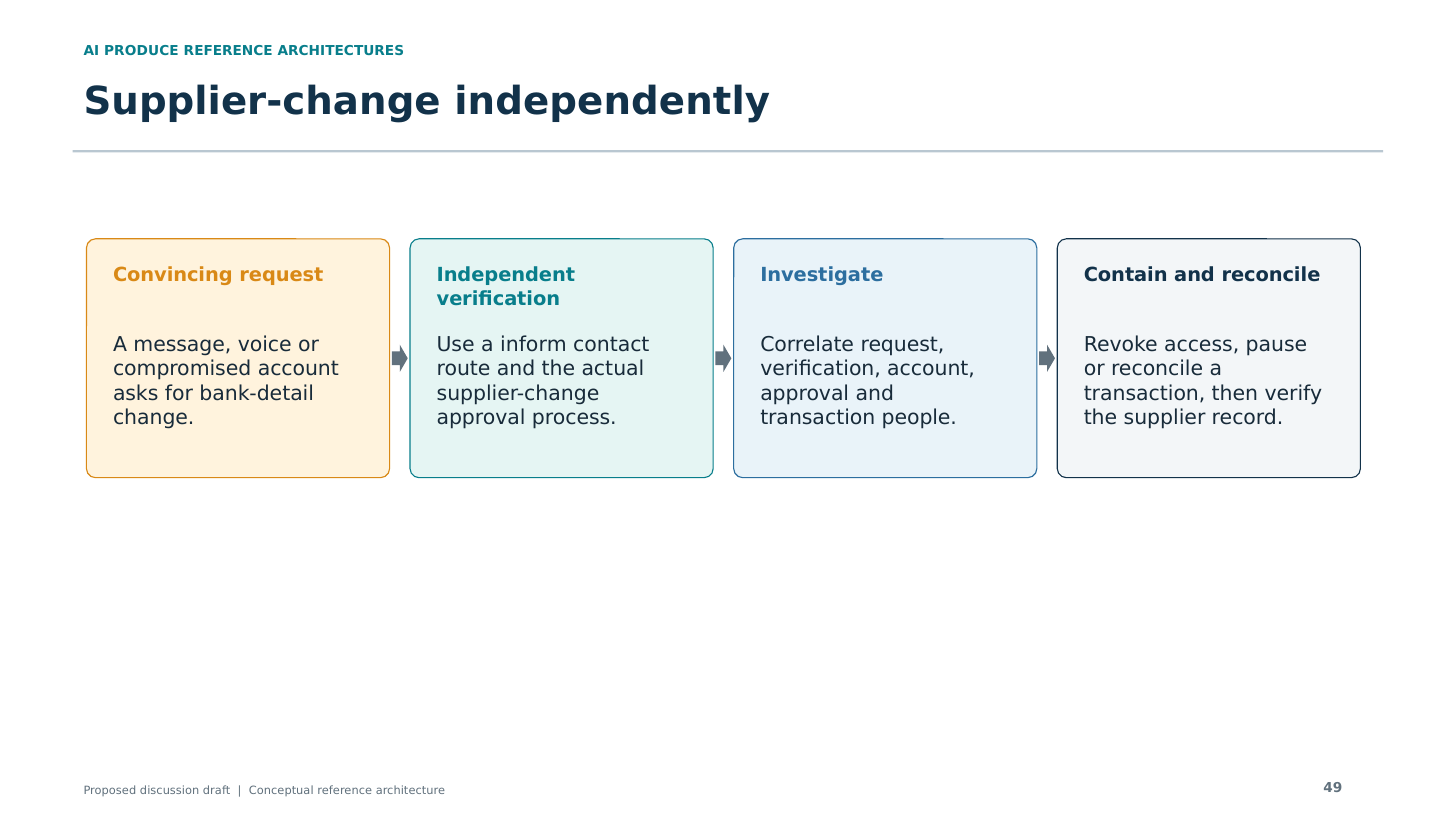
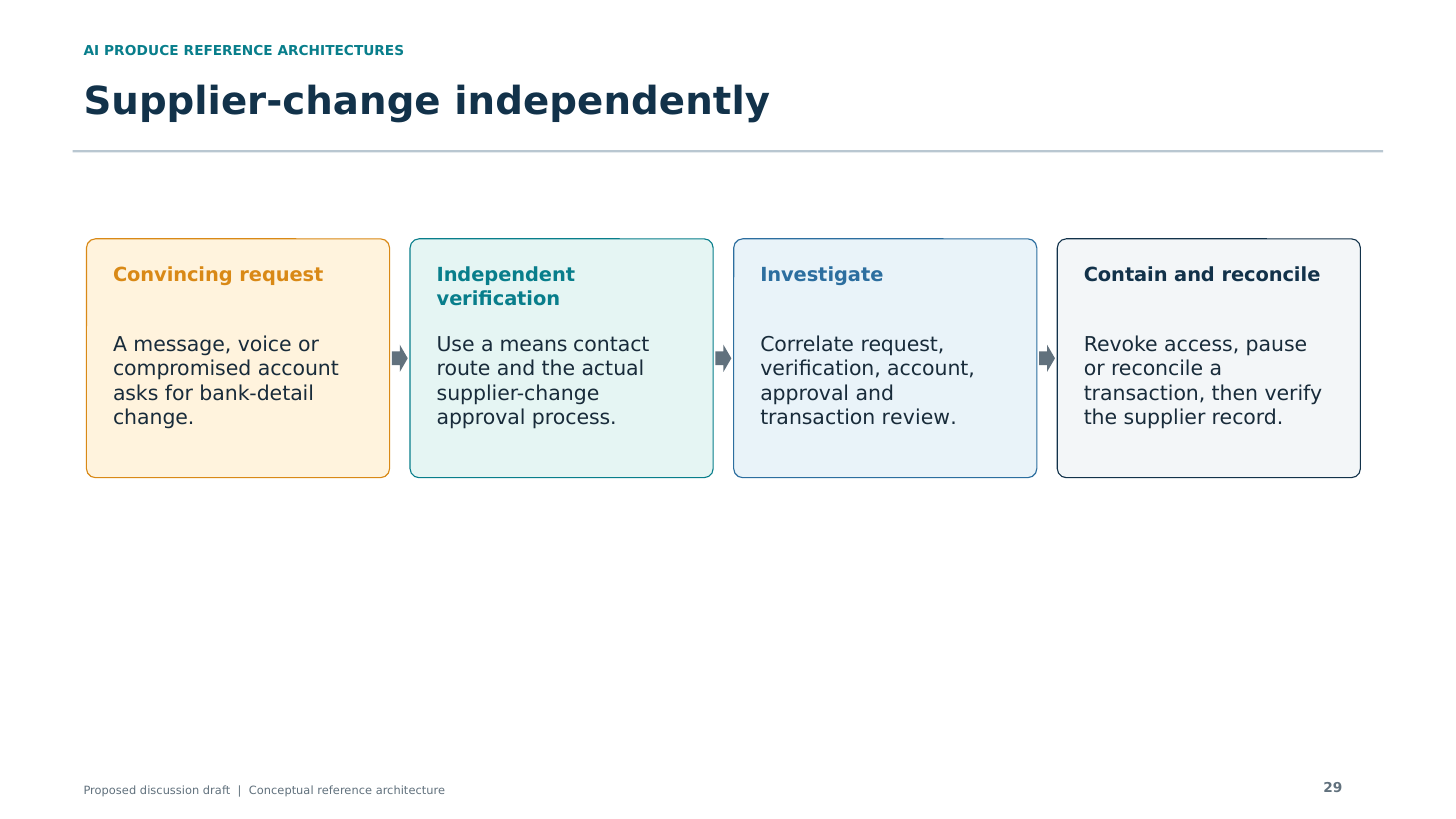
inform: inform -> means (534, 344)
people: people -> review (919, 418)
49: 49 -> 29 (1333, 788)
